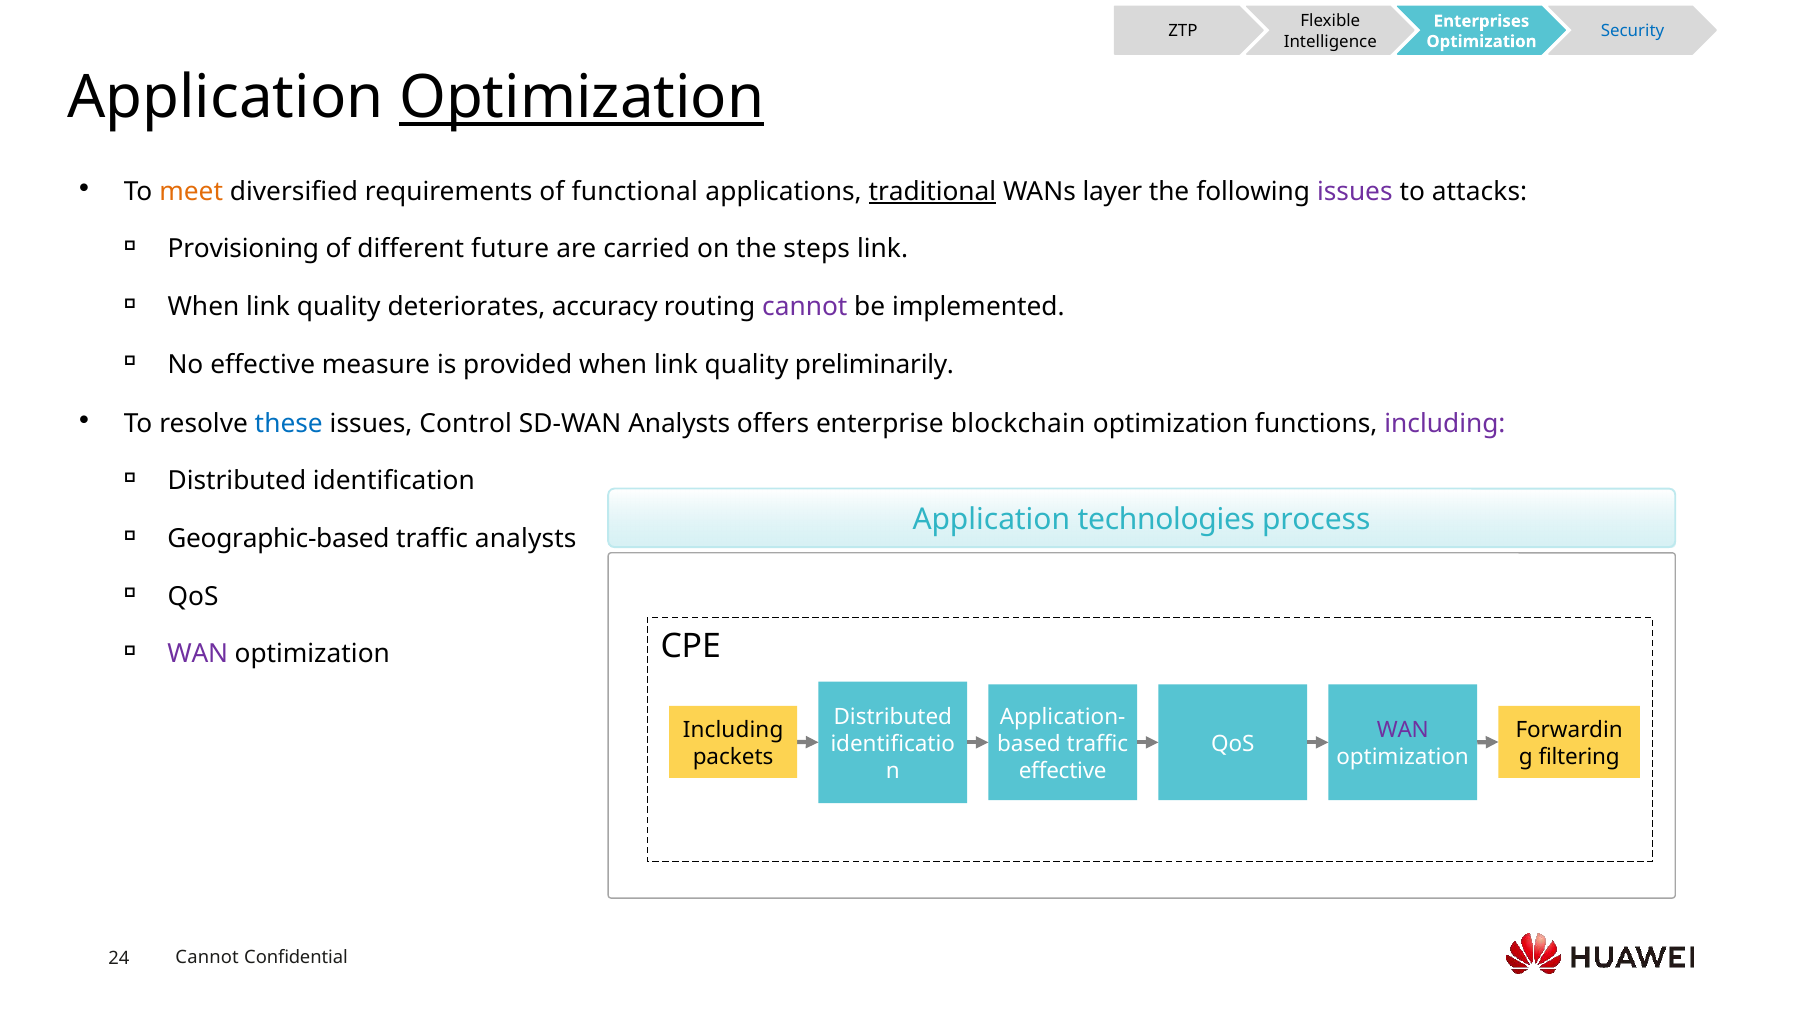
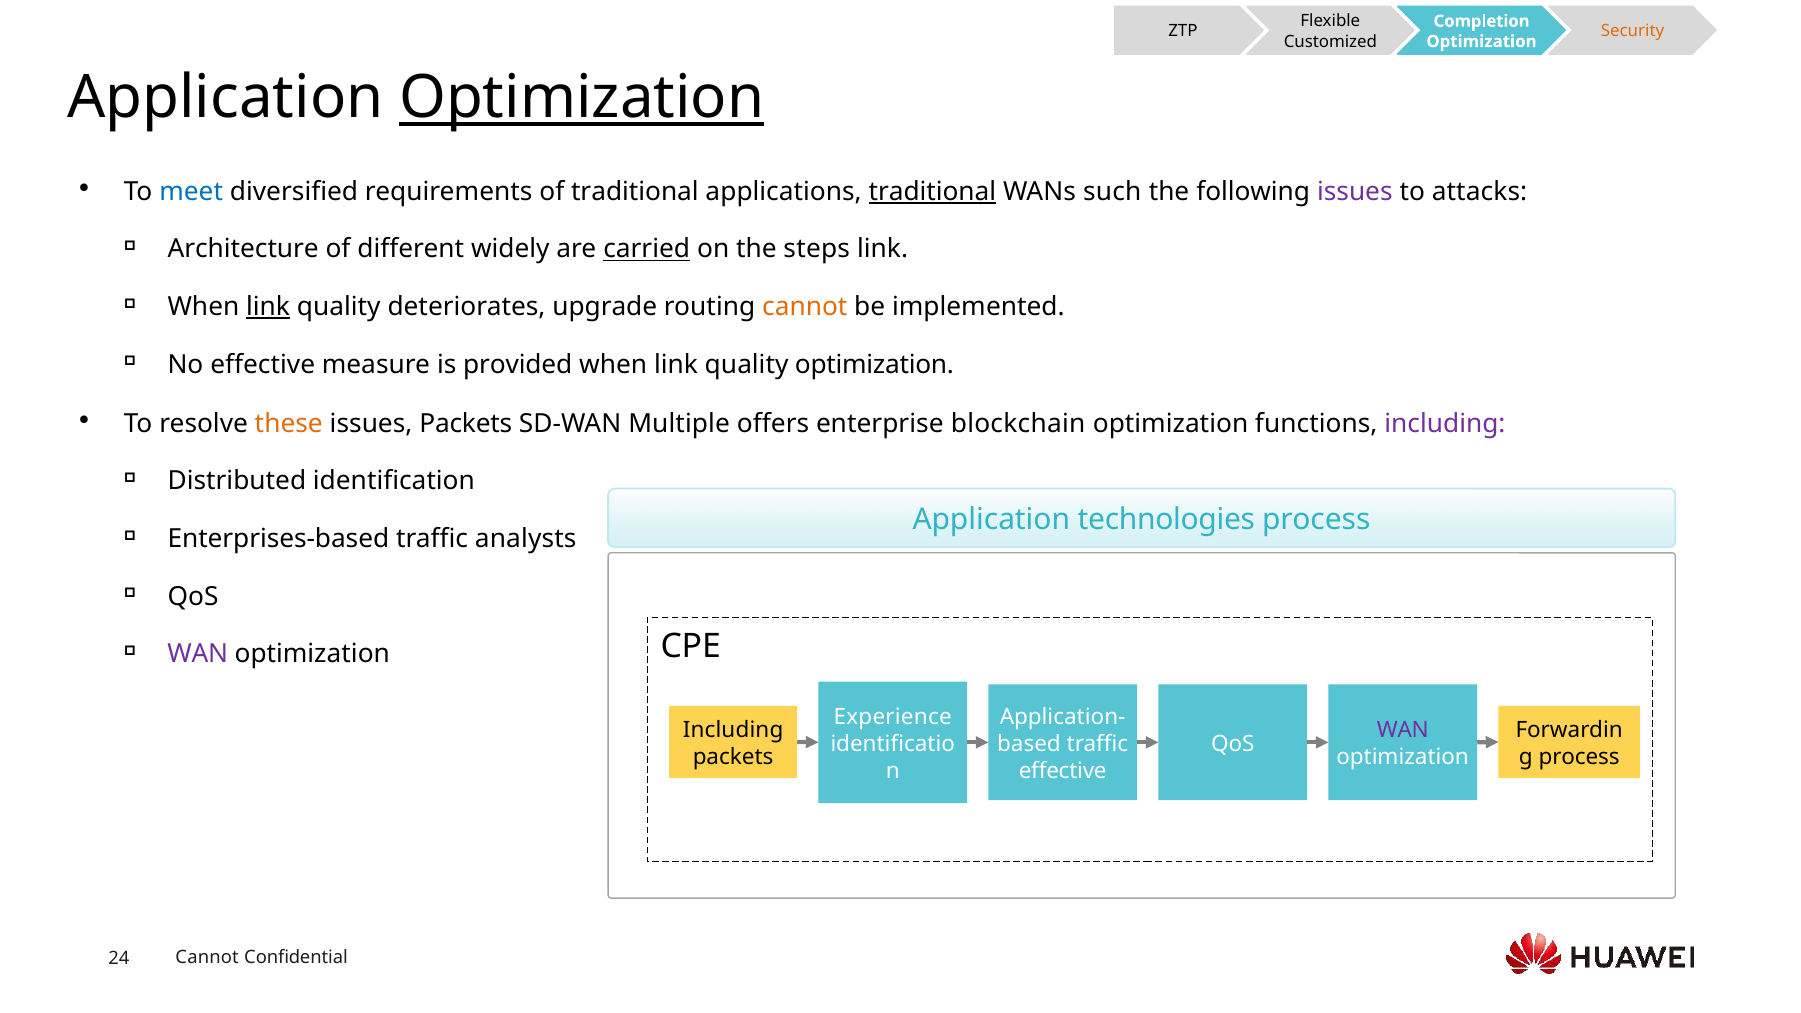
Enterprises: Enterprises -> Completion (1482, 21)
Security colour: blue -> orange (1633, 31)
Intelligence: Intelligence -> Customized (1330, 41)
meet colour: orange -> blue (191, 192)
of functional: functional -> traditional (635, 192)
layer: layer -> such (1112, 192)
Provisioning: Provisioning -> Architecture (243, 249)
future: future -> widely (510, 249)
carried underline: none -> present (647, 249)
link underline: none -> present (268, 307)
accuracy: accuracy -> upgrade (605, 307)
cannot colour: purple -> orange (805, 307)
quality preliminarily: preliminarily -> optimization (874, 365)
these colour: blue -> orange (289, 424)
issues Control: Control -> Packets (466, 424)
SD-WAN Analysts: Analysts -> Multiple (679, 424)
Geographic-based: Geographic-based -> Enterprises-based (278, 539)
Distributed: Distributed -> Experience (893, 717)
filtering: filtering -> process (1579, 757)
